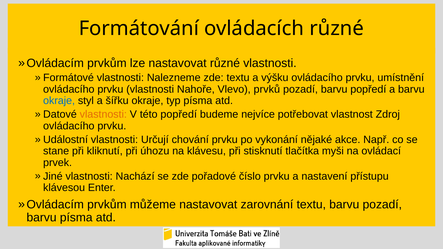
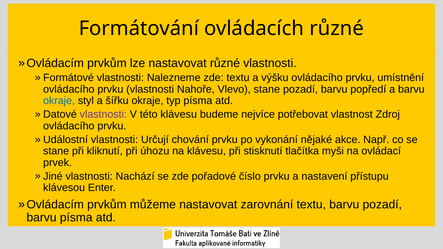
Vlevo prvků: prvků -> stane (267, 89)
vlastnosti colour: orange -> purple (103, 115)
této popředí: popředí -> klávesu (179, 115)
